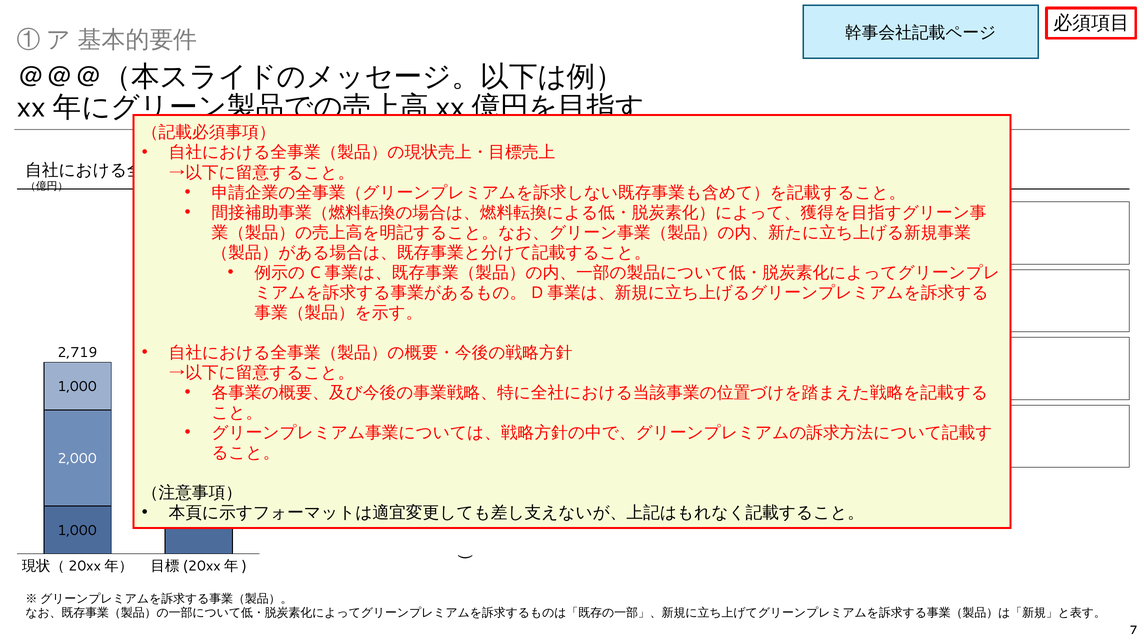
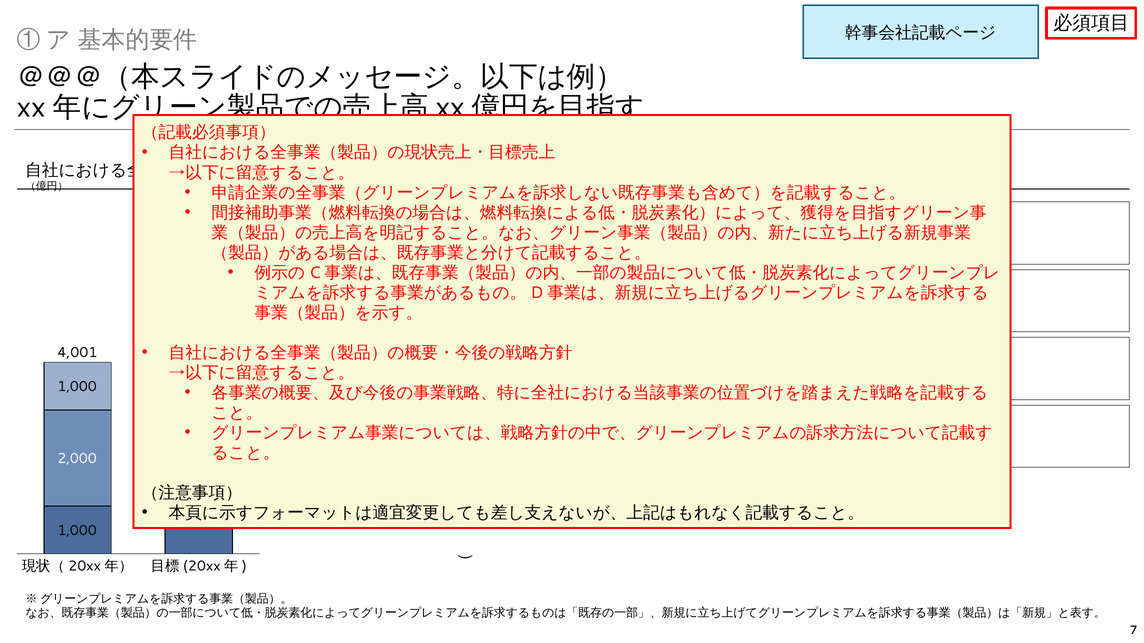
2,719: 2,719 -> 4,001 (77, 353)
